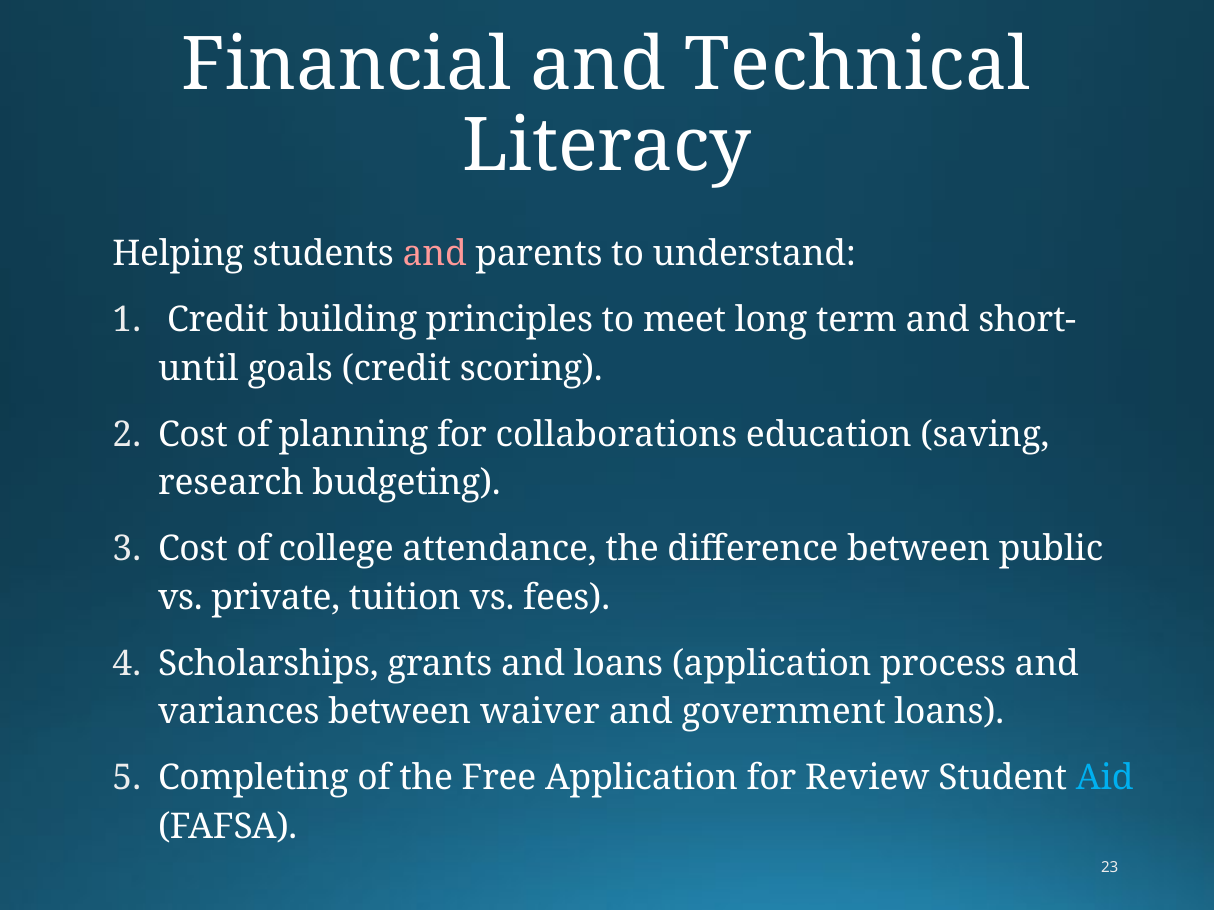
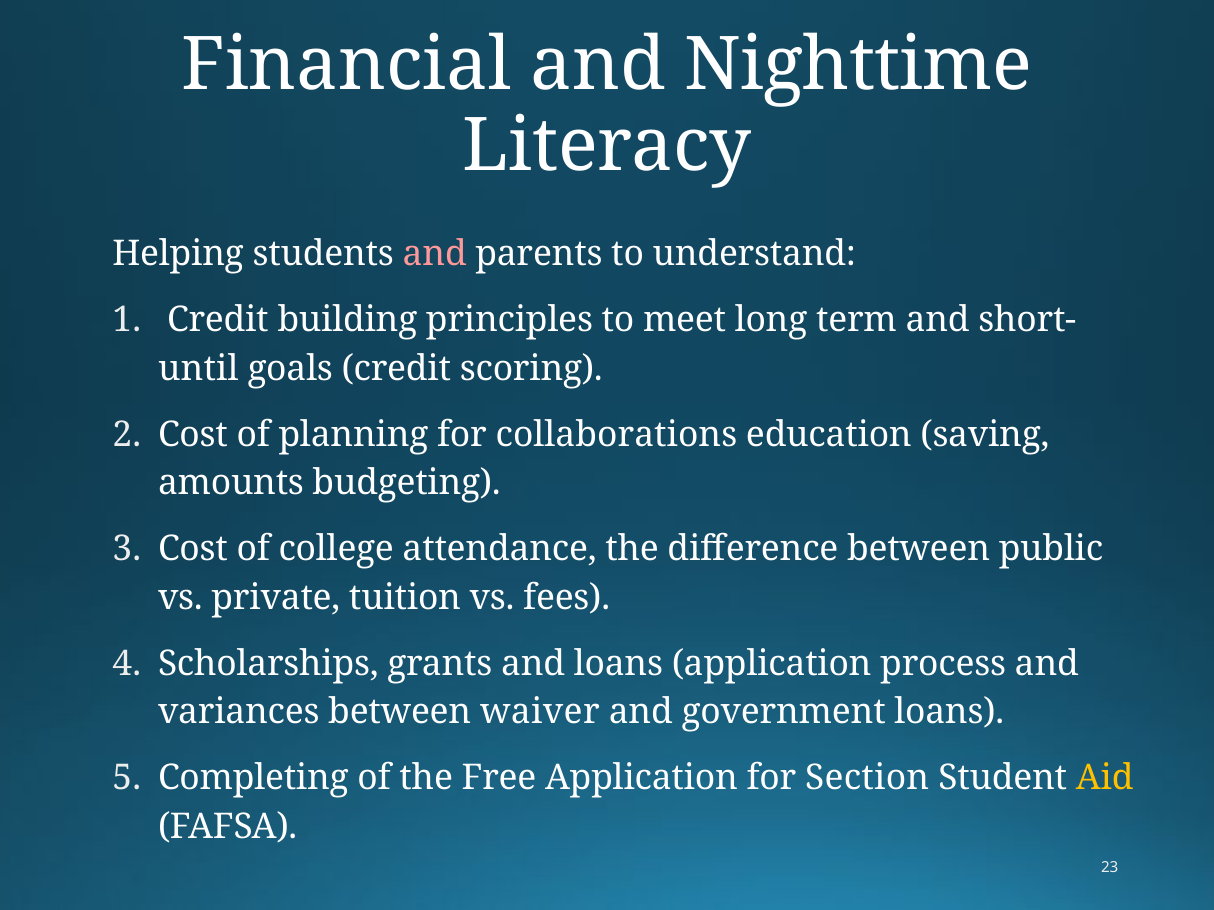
Technical: Technical -> Nighttime (858, 66)
research: research -> amounts (231, 483)
Review: Review -> Section (867, 778)
Aid colour: light blue -> yellow (1105, 778)
